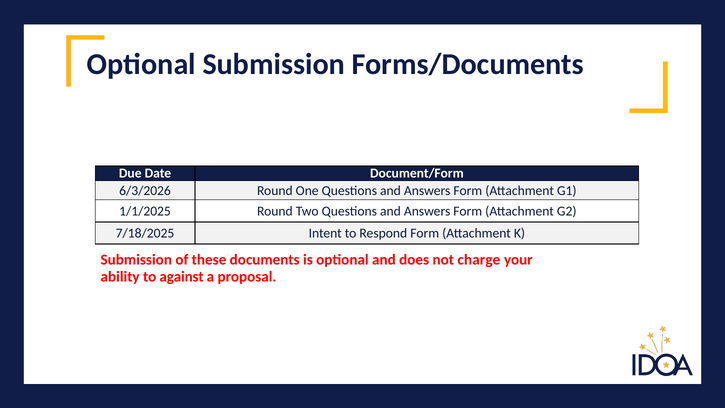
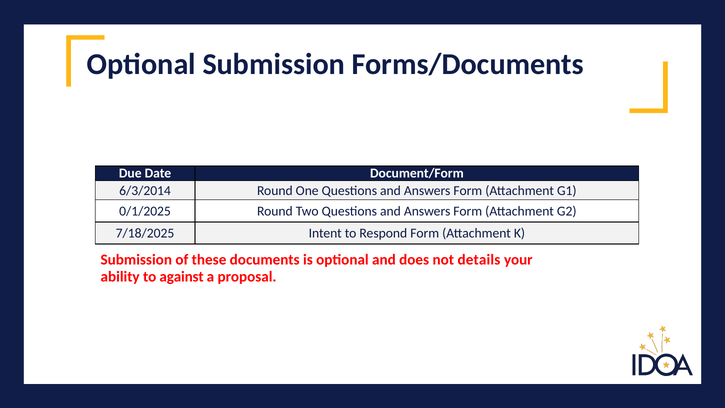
6/3/2026: 6/3/2026 -> 6/3/2014 (145, 190)
1/1/2025: 1/1/2025 -> 0/1/2025 (145, 211)
charge: charge -> details (479, 260)
